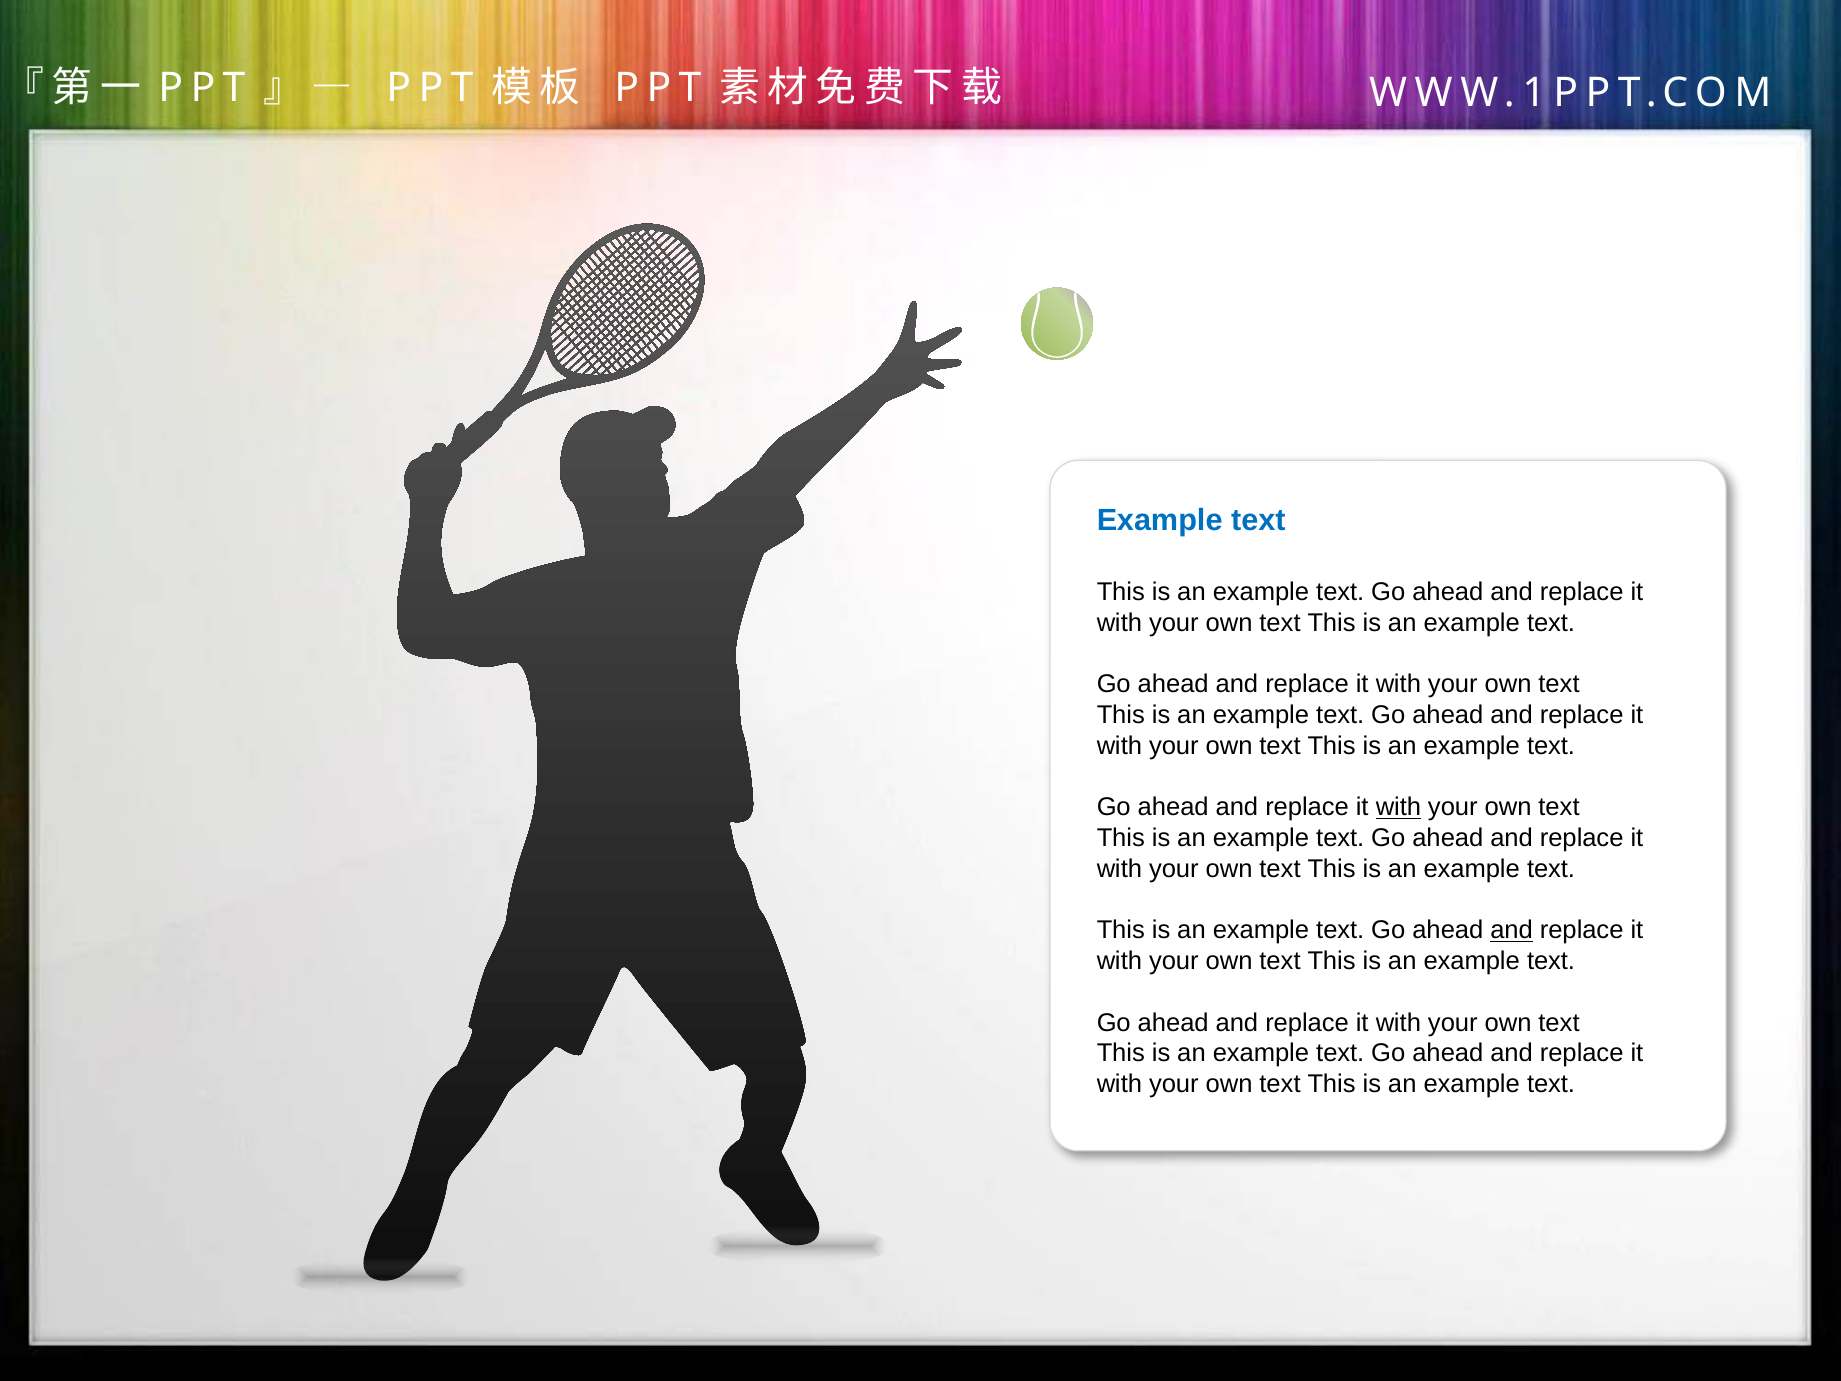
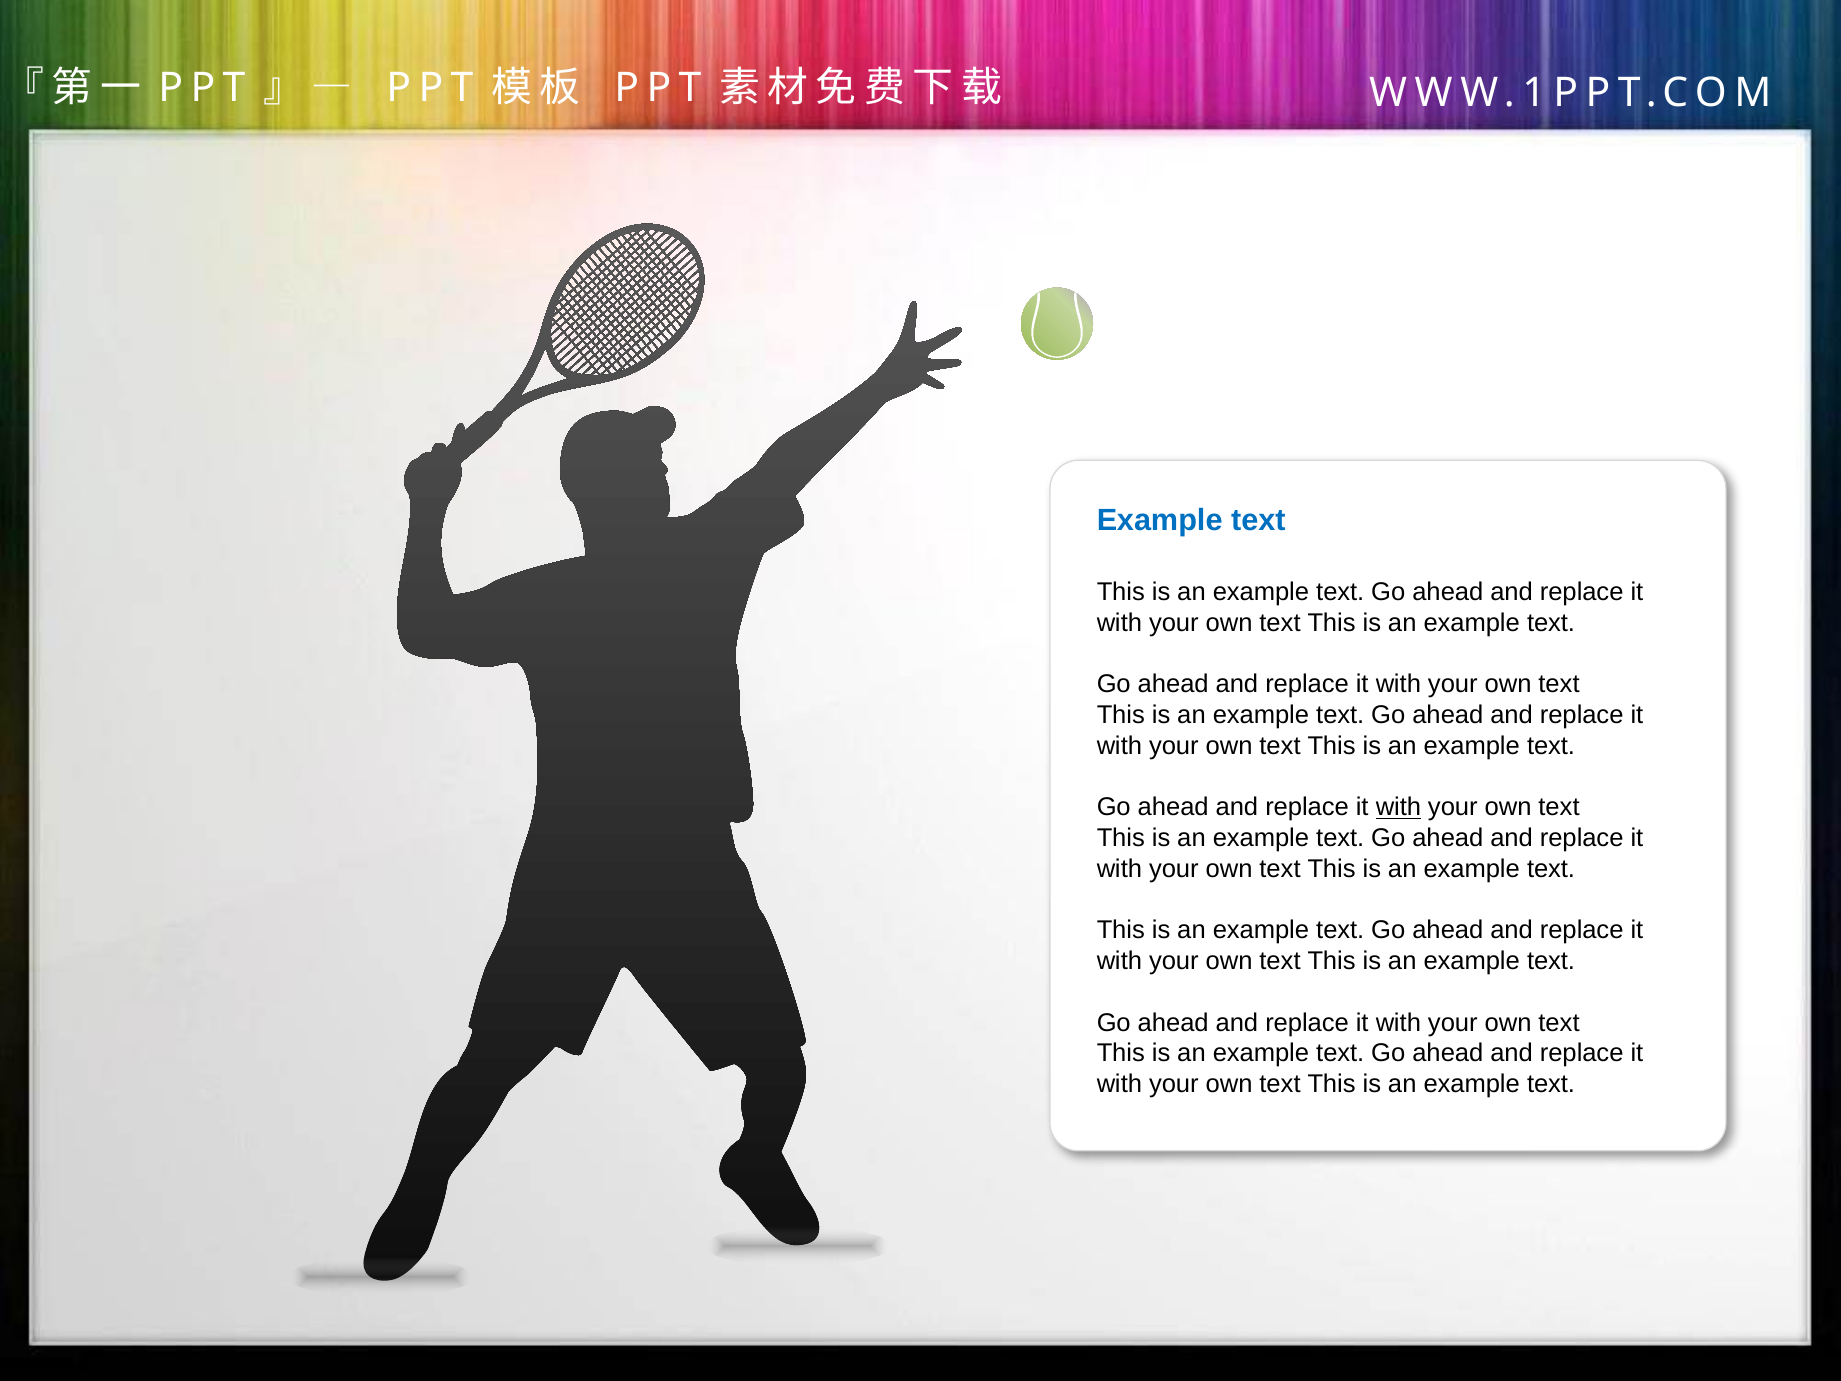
and underline: present -> none (1512, 930)
